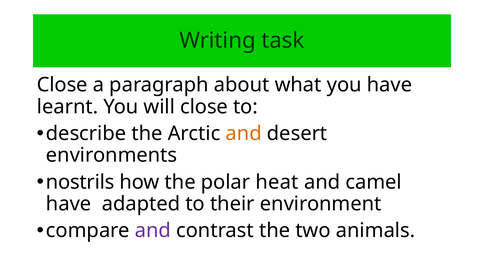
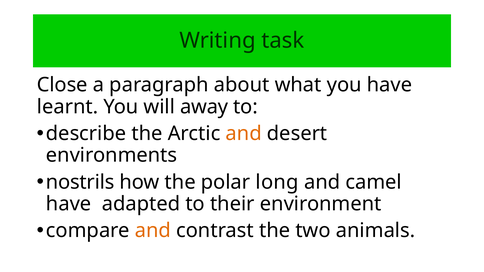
will close: close -> away (204, 107)
heat: heat -> long (277, 182)
and colour: purple -> orange (153, 231)
